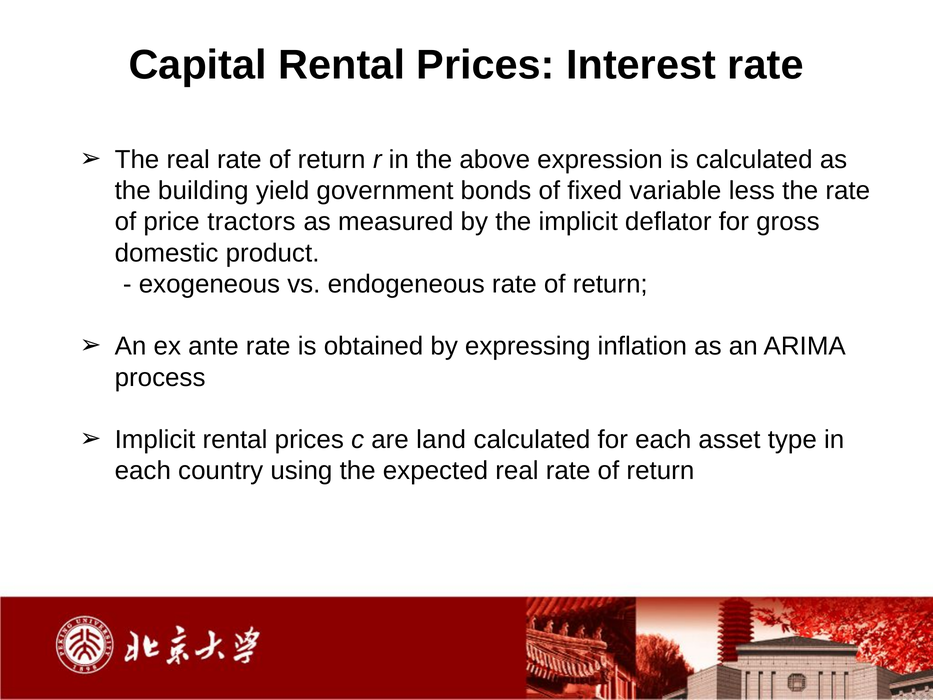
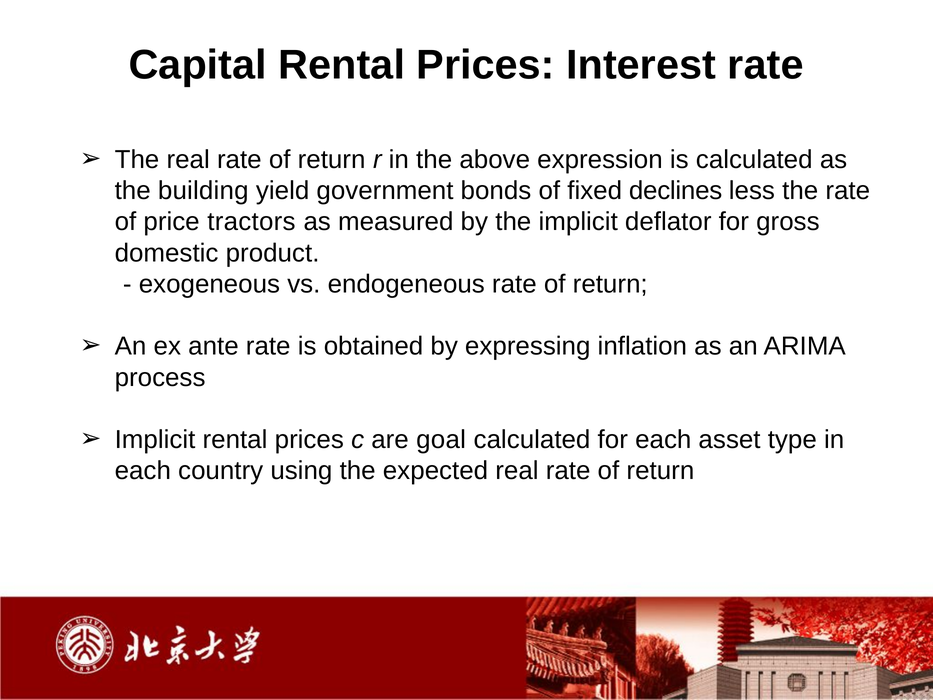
variable: variable -> declines (676, 191)
land: land -> goal (441, 440)
